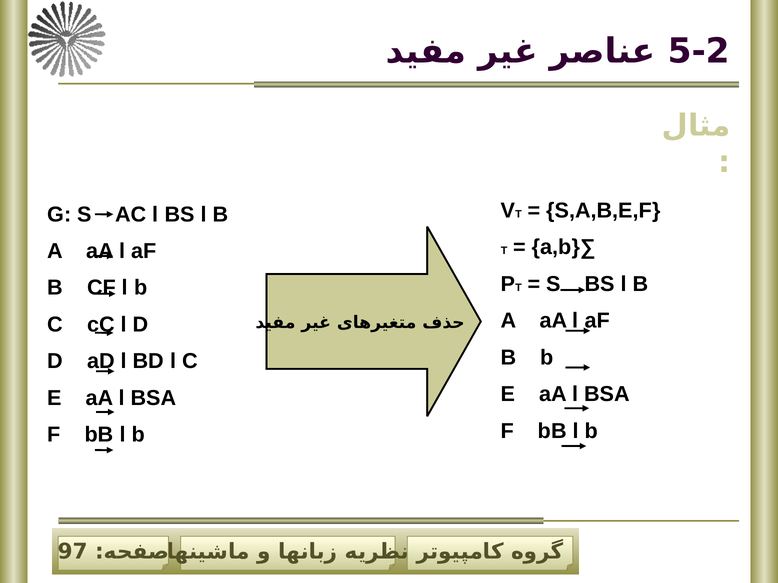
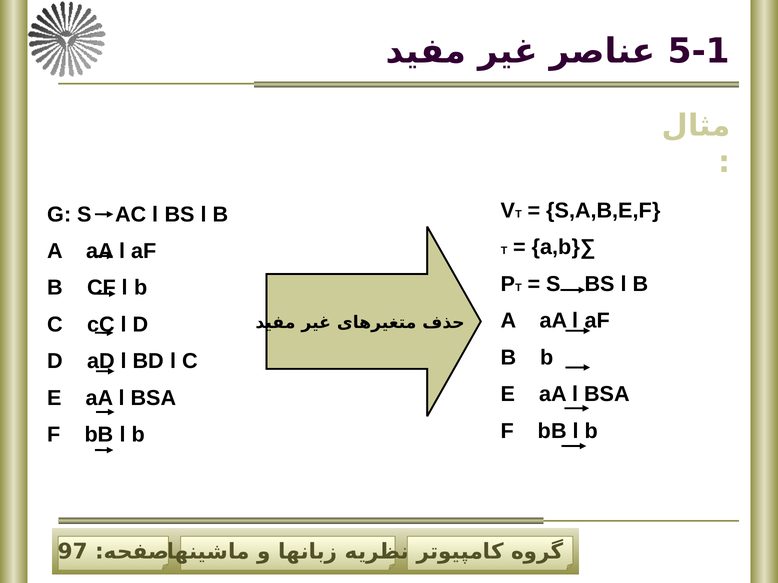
5-2: 5-2 -> 5-1 (699, 51)
